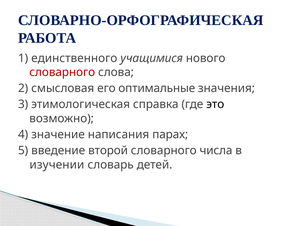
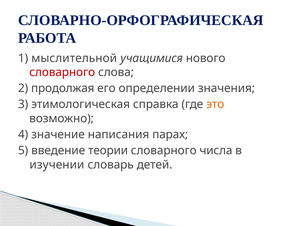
единственного: единственного -> мыслительной (74, 58)
смысловая: смысловая -> продолжая (63, 88)
оптимальные: оптимальные -> определении (157, 88)
это colour: black -> orange (215, 104)
второй: второй -> теории (108, 150)
